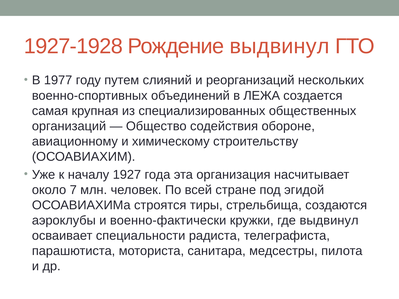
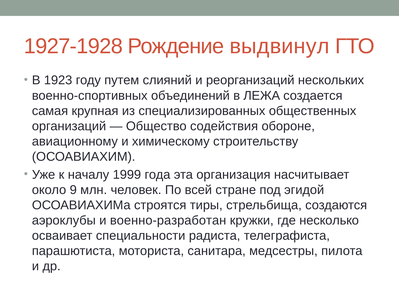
1977: 1977 -> 1923 (58, 80)
1927: 1927 -> 1999 (127, 175)
7: 7 -> 9 (73, 190)
военно-фактически: военно-фактически -> военно-разработан (168, 221)
где выдвинул: выдвинул -> несколько (329, 221)
